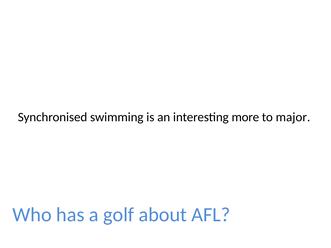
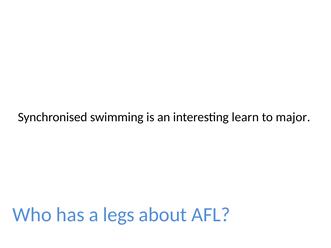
more: more -> learn (245, 117)
golf: golf -> legs (119, 215)
